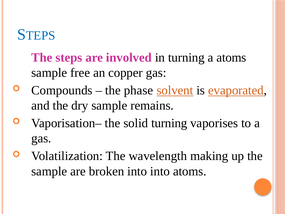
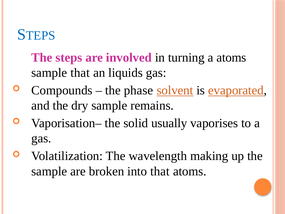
sample free: free -> that (80, 73)
copper: copper -> liquids (126, 73)
solid turning: turning -> usually (169, 123)
into into: into -> that (160, 171)
